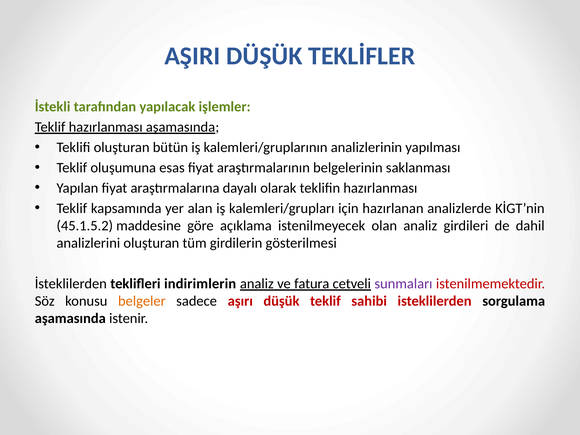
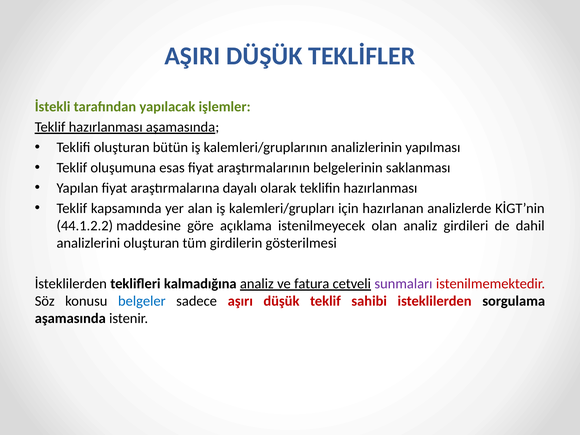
45.1.5.2: 45.1.5.2 -> 44.1.2.2 (85, 226)
indirimlerin: indirimlerin -> kalmadığına (200, 284)
belgeler colour: orange -> blue (142, 301)
